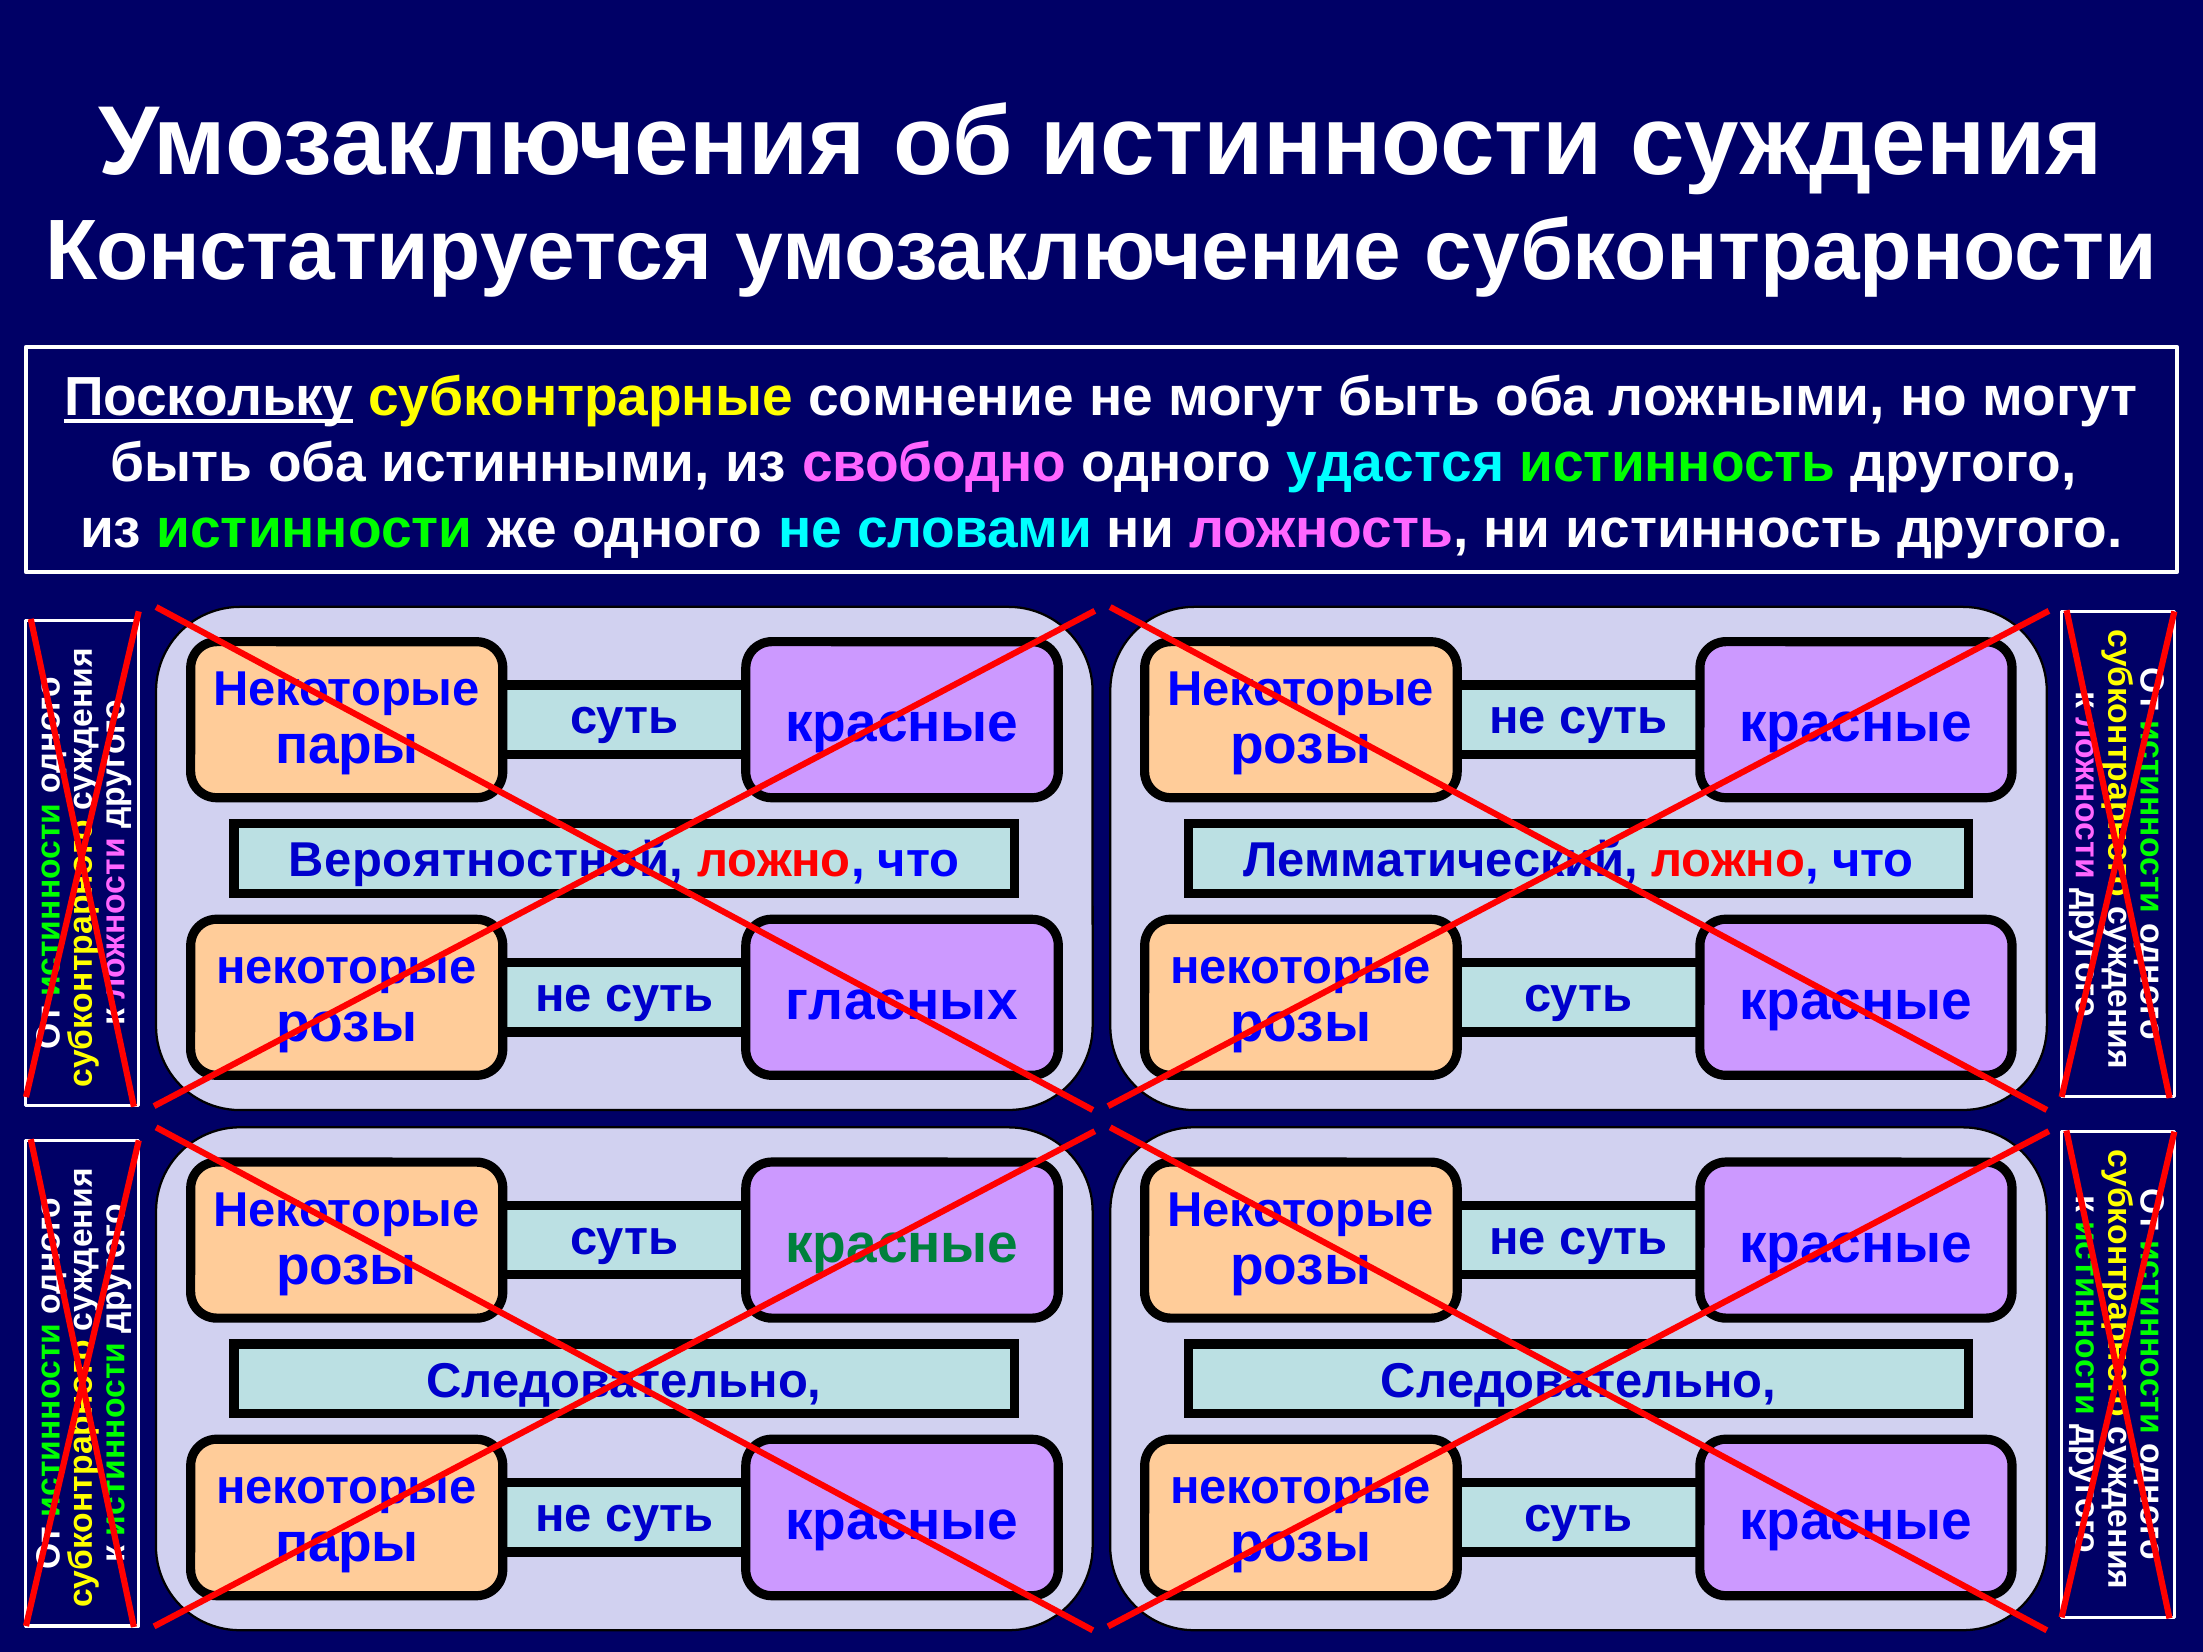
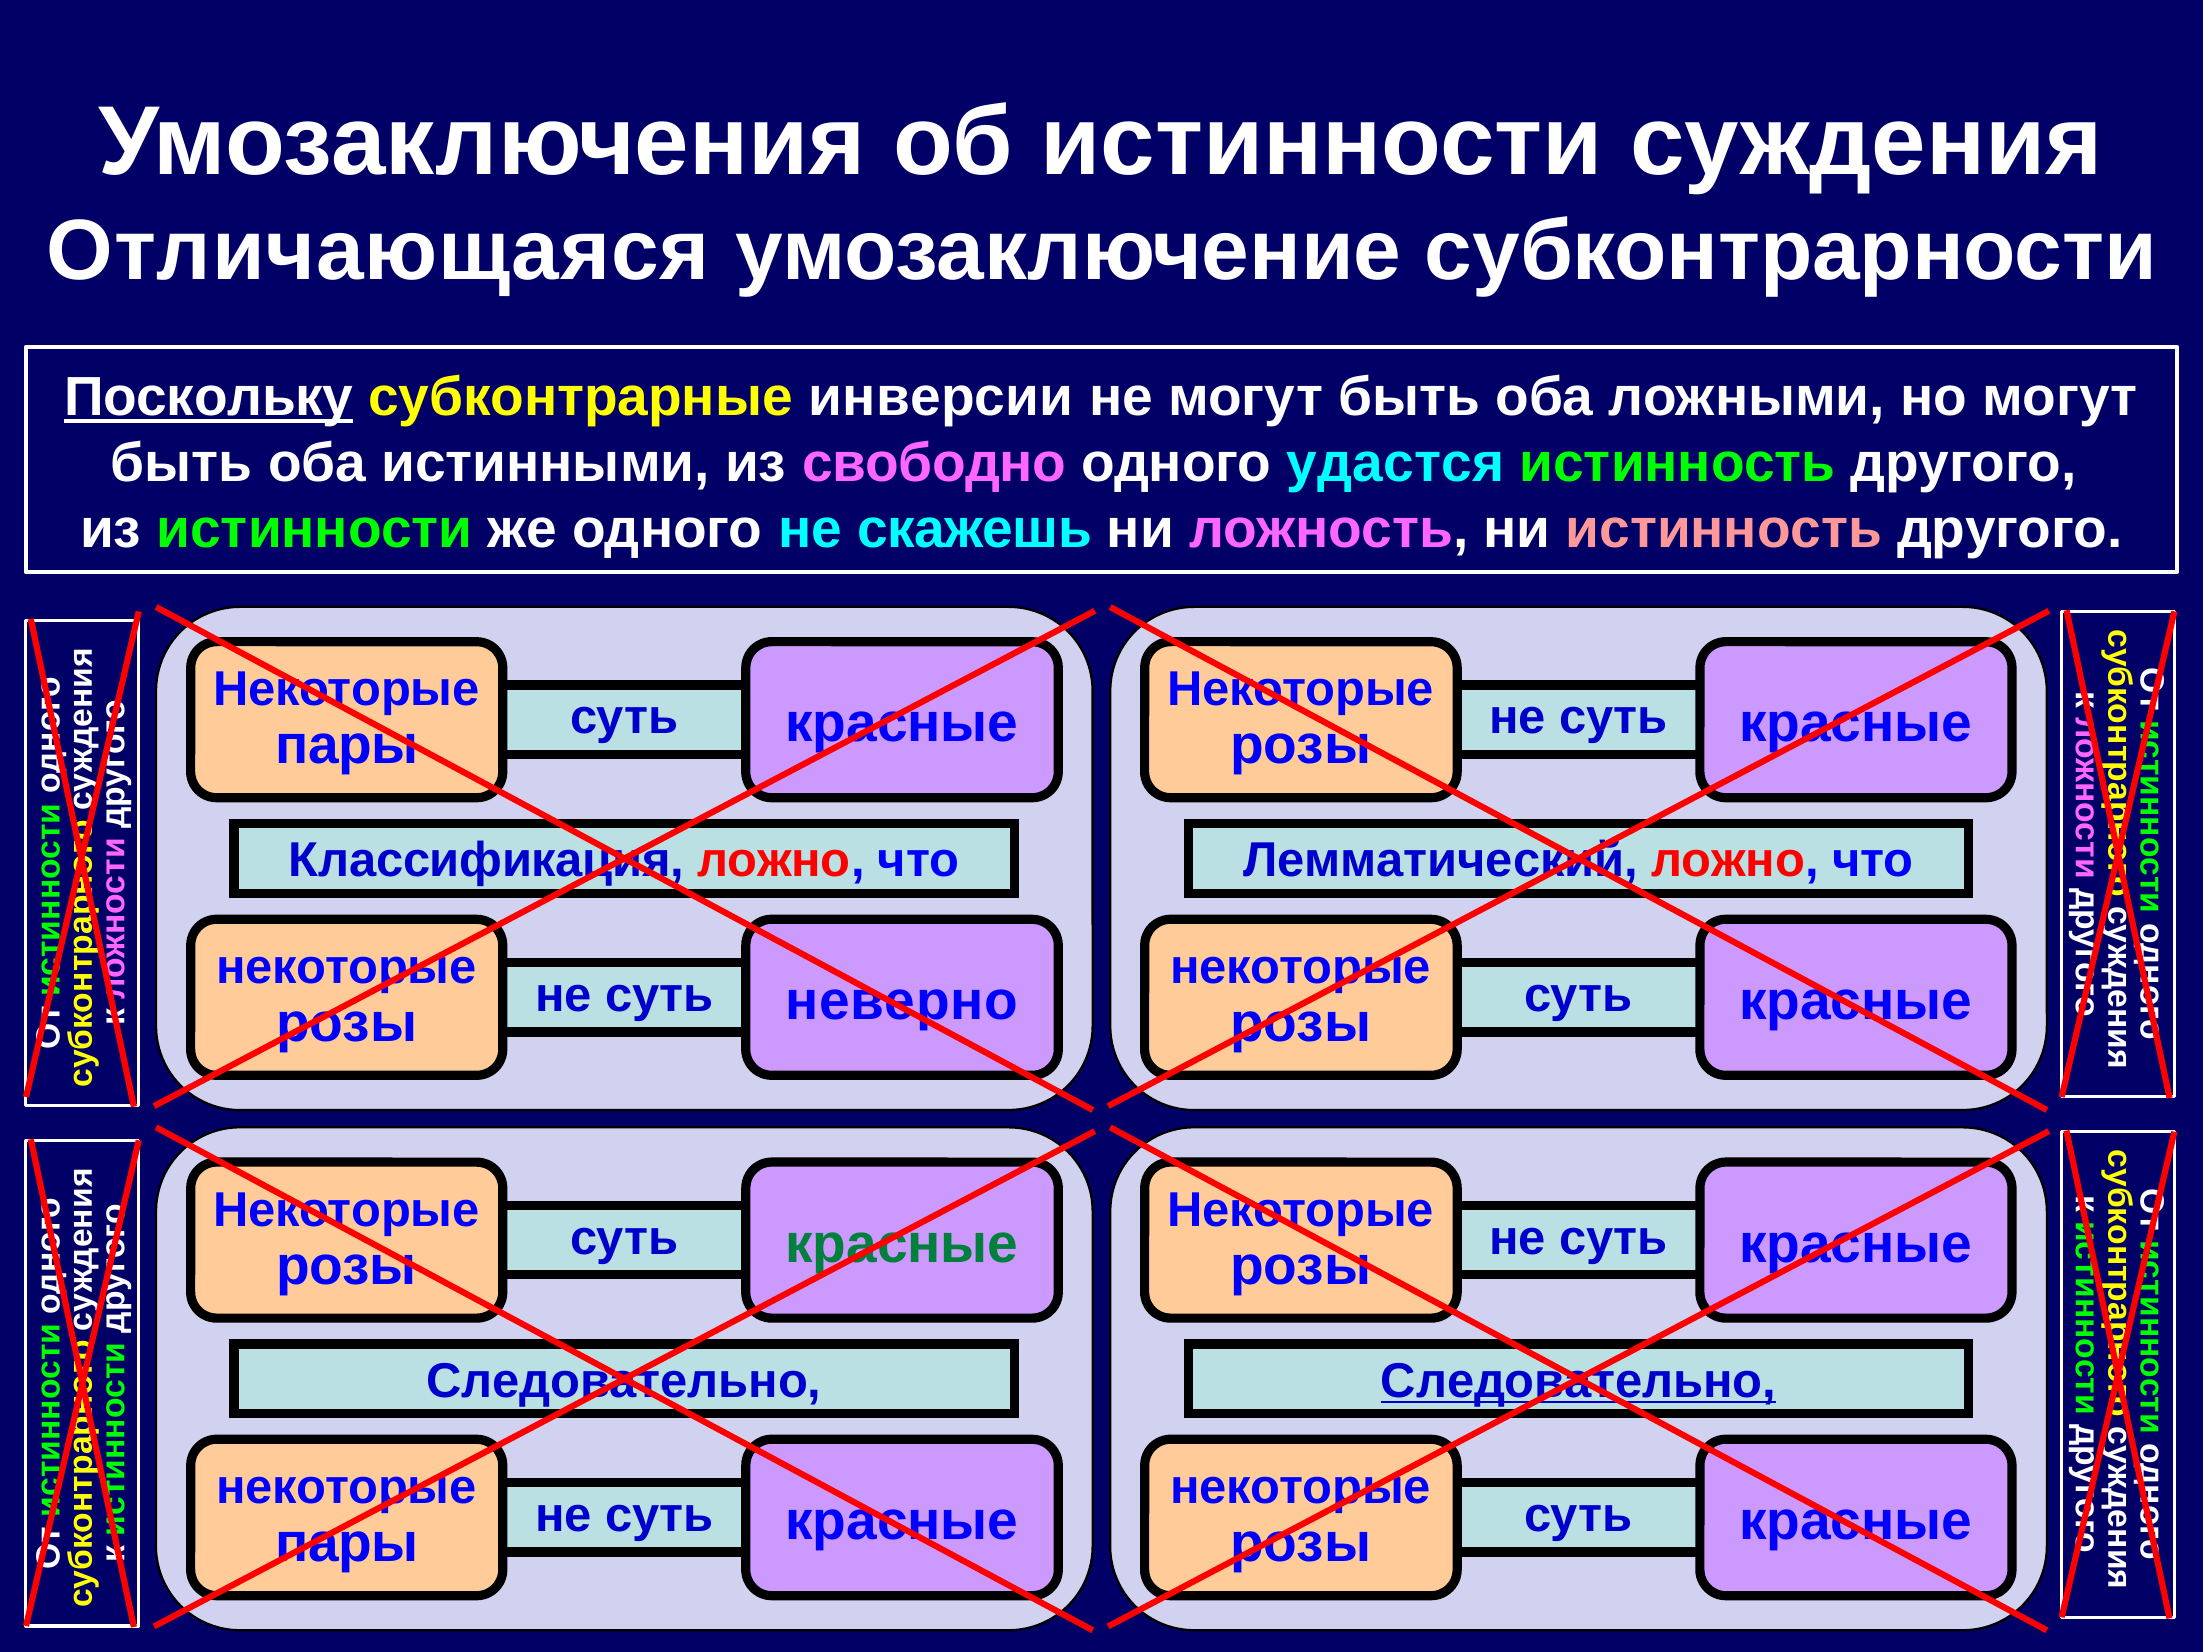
Констатируется: Констатируется -> Отличающаяся (378, 252)
сомнение: сомнение -> инверсии (941, 397)
словами: словами -> скажешь (975, 530)
истинность colour: white -> pink (1724, 530)
Вероятностной: Вероятностной -> Классификация (487, 861)
гласных: гласных -> неверно (902, 1001)
Следовательно underline: none -> present (1578, 1381)
